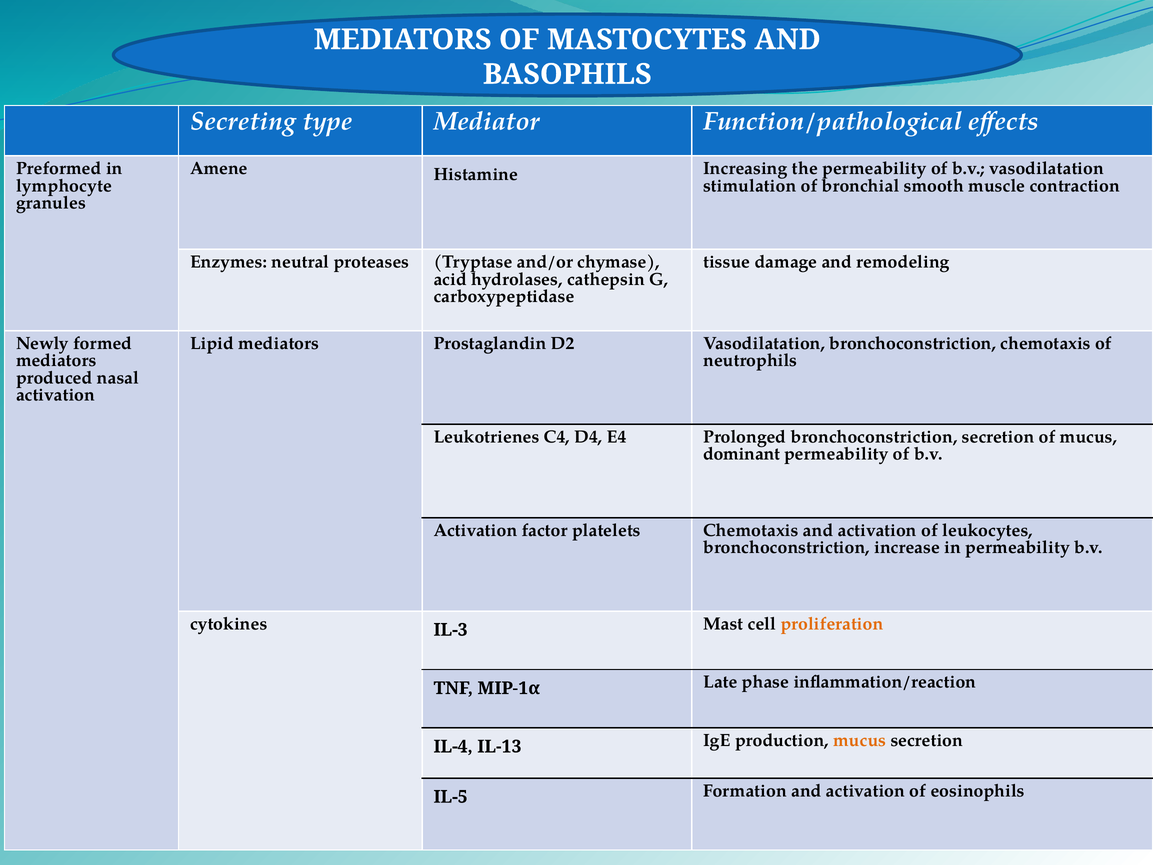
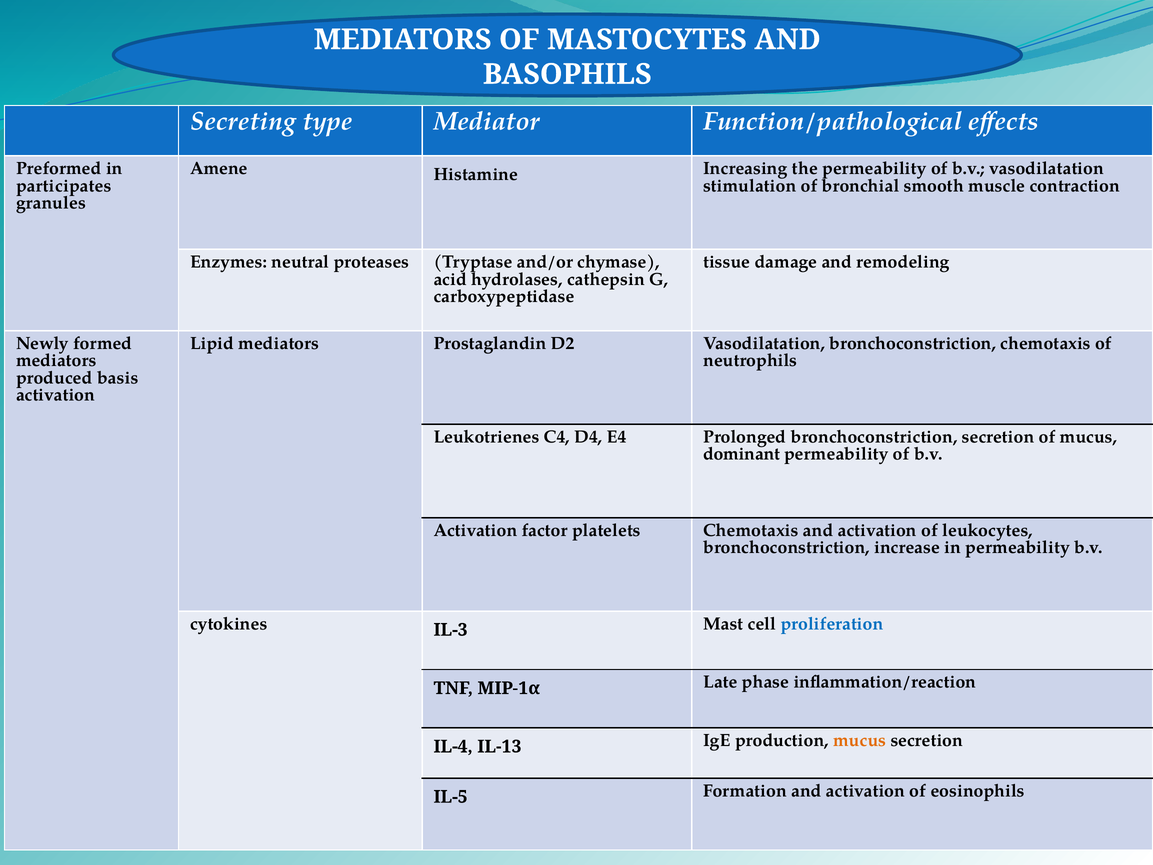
lymphocyte: lymphocyte -> participates (64, 186)
nasal: nasal -> basis (118, 378)
proliferation colour: orange -> blue (832, 624)
